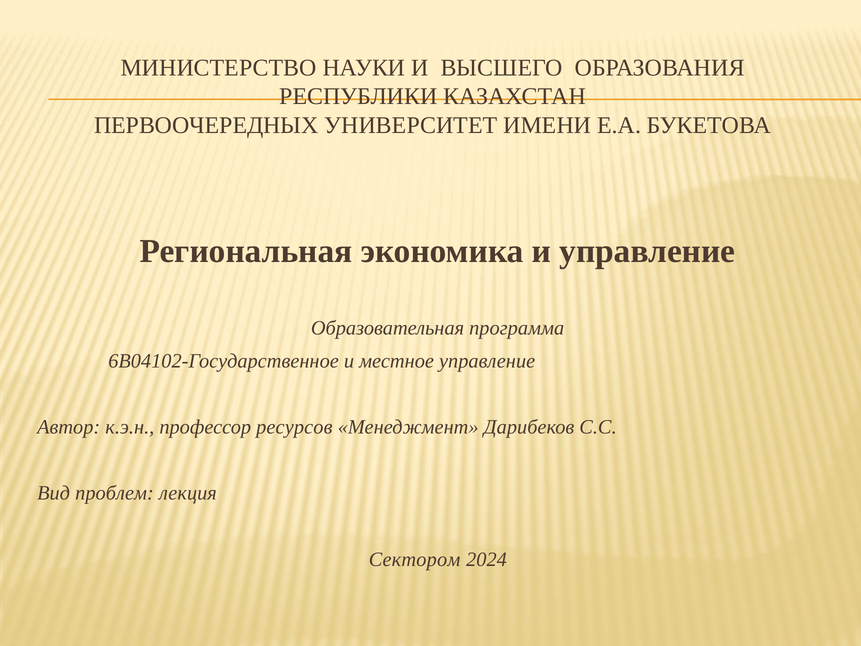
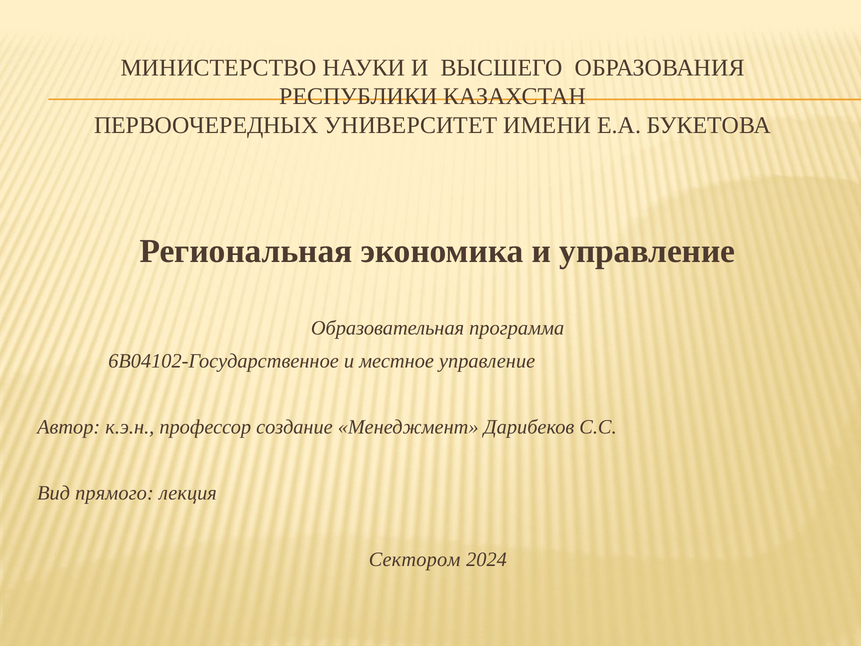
ресурсов: ресурсов -> создание (294, 427)
проблем: проблем -> прямого (114, 493)
